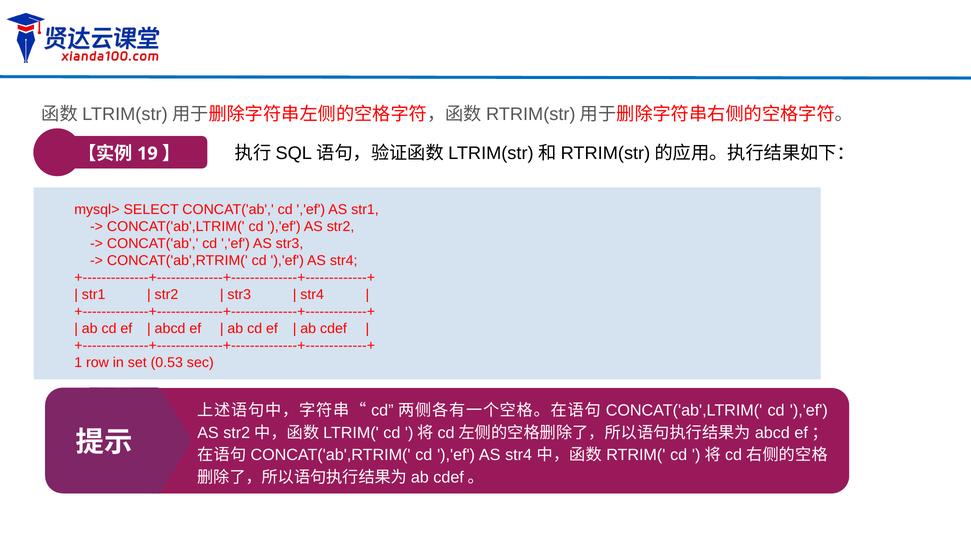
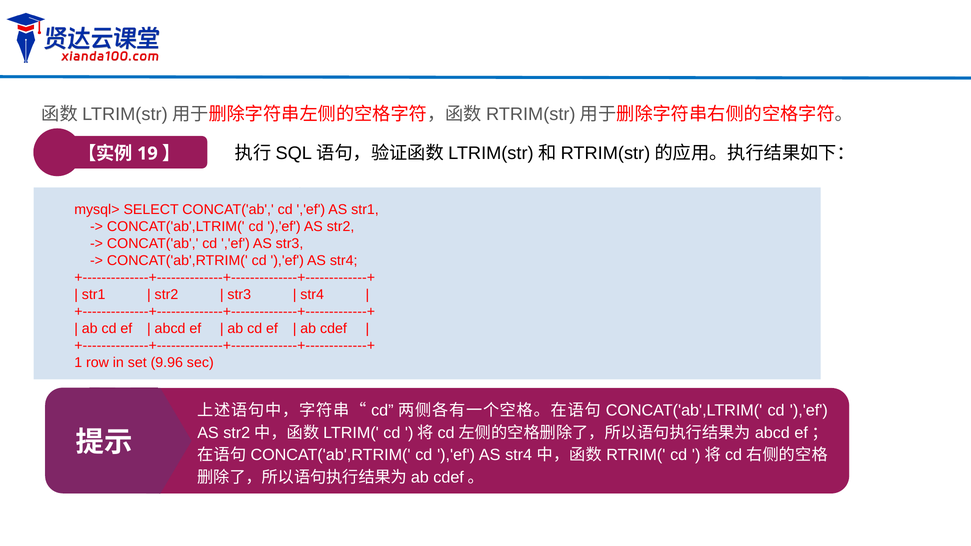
0.53: 0.53 -> 9.96 (167, 362)
